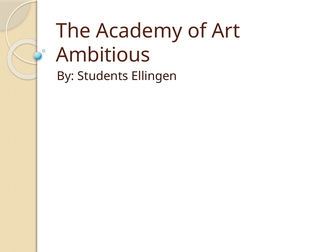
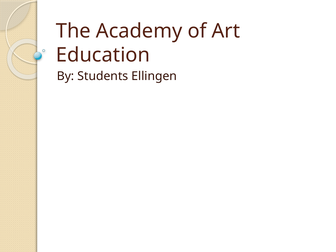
Ambitious: Ambitious -> Education (103, 55)
